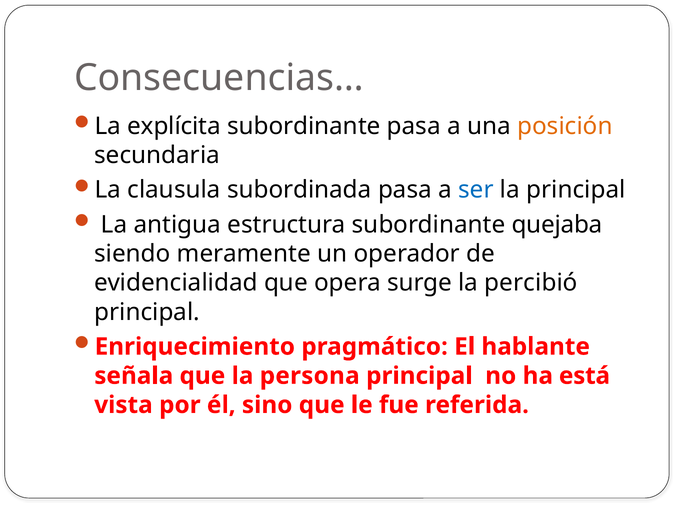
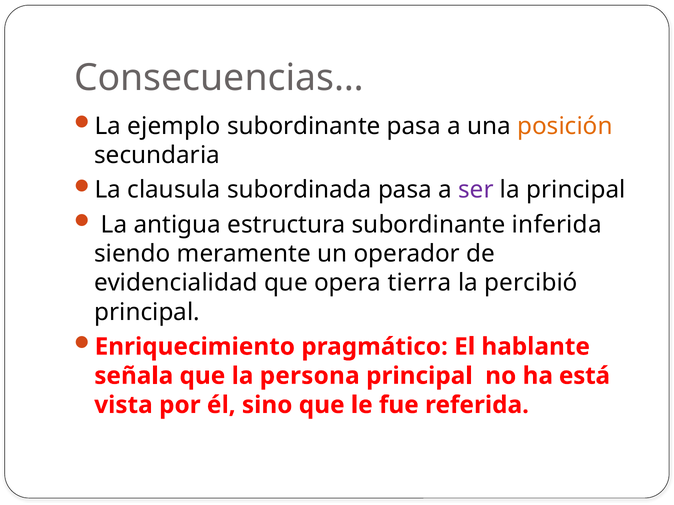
explícita: explícita -> ejemplo (174, 126)
ser colour: blue -> purple (476, 190)
quejaba: quejaba -> inferida (557, 225)
surge: surge -> tierra (419, 283)
